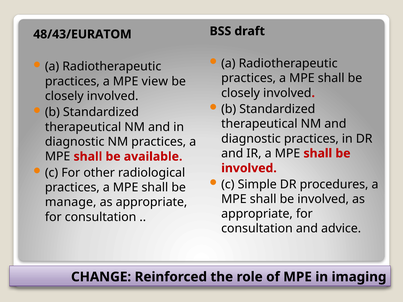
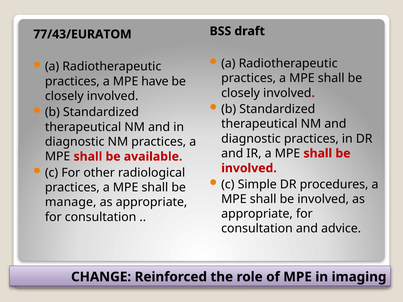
48/43/EURATOM: 48/43/EURATOM -> 77/43/EURATOM (82, 34)
view: view -> have (155, 81)
